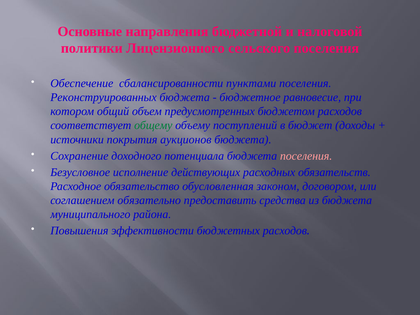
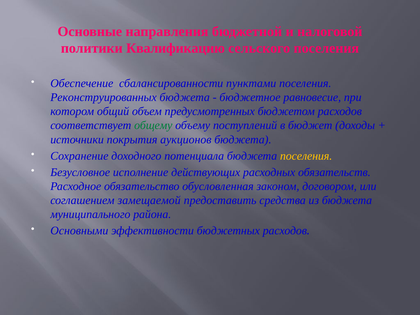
Лицензионного: Лицензионного -> Квалификацию (176, 48)
поселения colour: pink -> yellow (306, 156)
обязательно: обязательно -> замещаемой (149, 200)
Повышения: Повышения -> Основными (79, 231)
